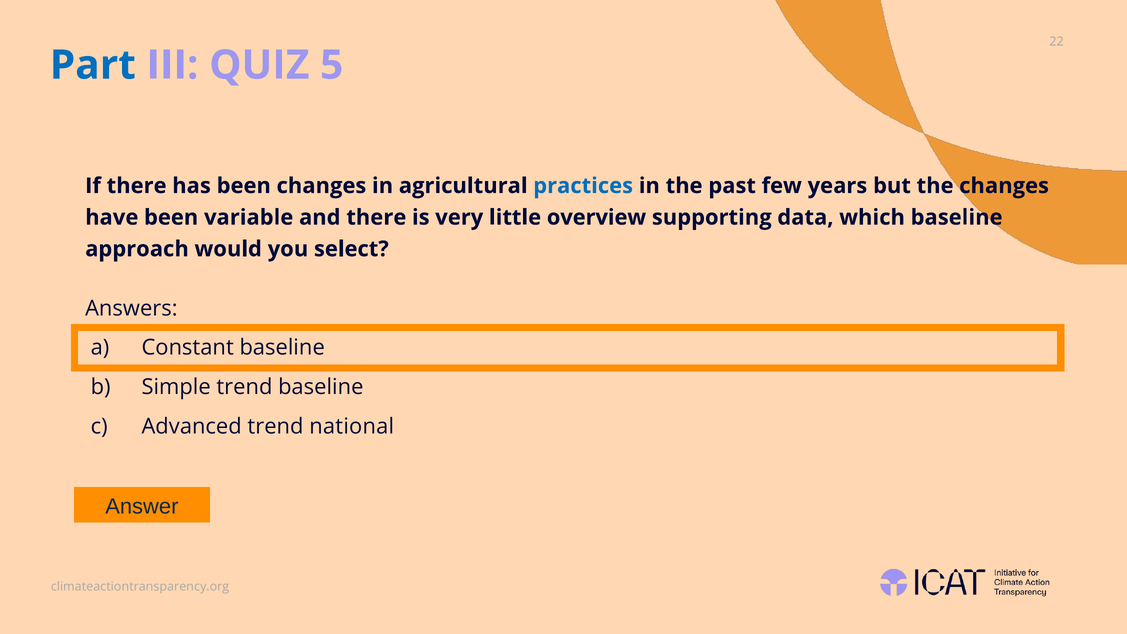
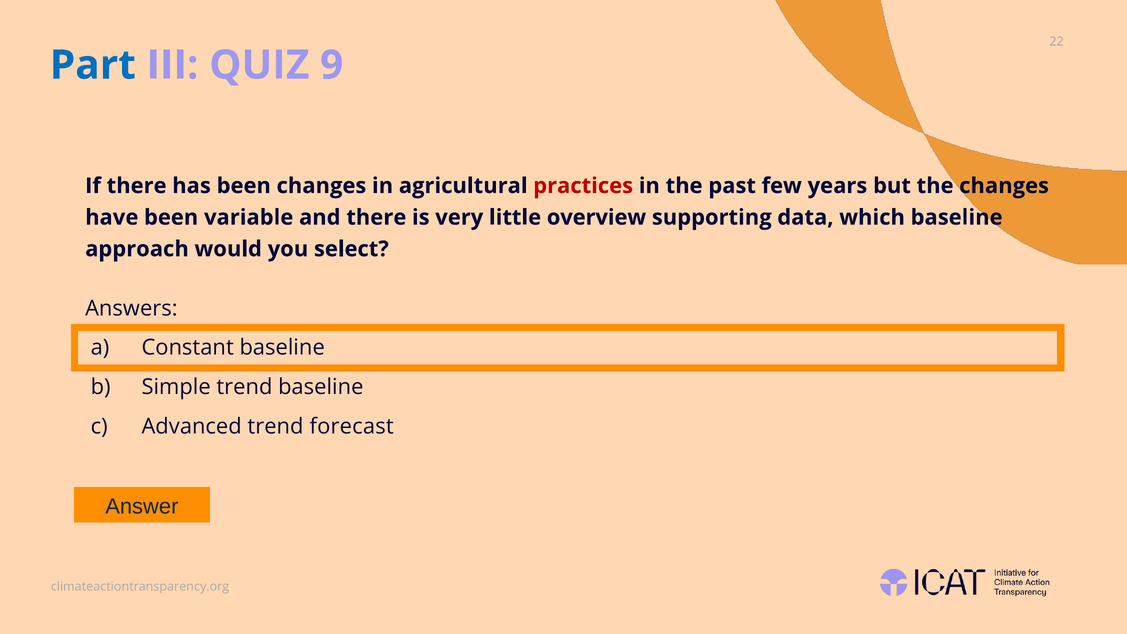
5: 5 -> 9 (332, 65)
practices colour: blue -> red (583, 186)
national: national -> forecast (352, 426)
